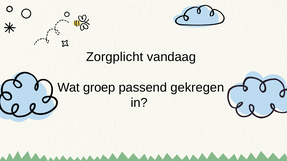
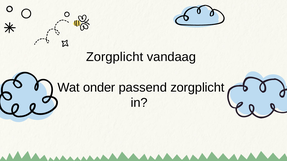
groep: groep -> onder (99, 88)
passend gekregen: gekregen -> zorgplicht (197, 88)
